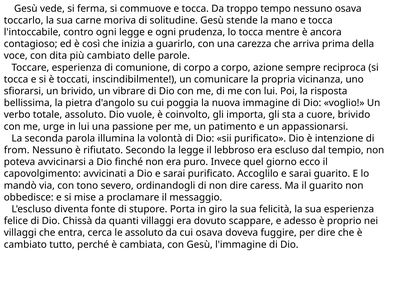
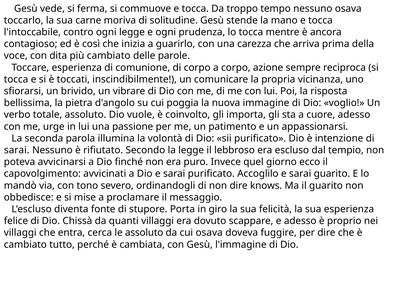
cuore brivido: brivido -> adesso (354, 115)
from: from -> sarai (17, 150)
caress: caress -> knows (266, 185)
